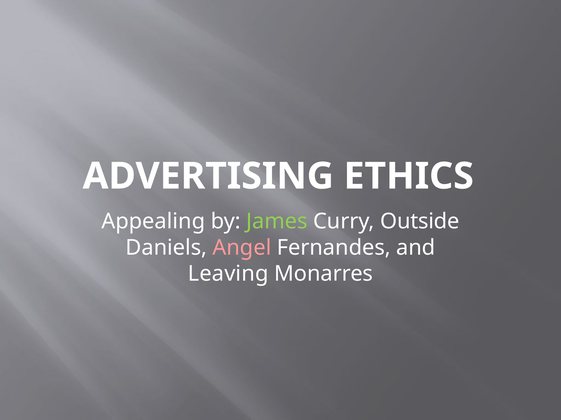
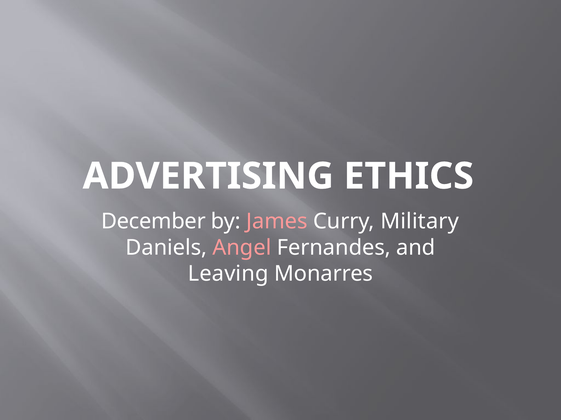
Appealing: Appealing -> December (153, 222)
James colour: light green -> pink (277, 222)
Outside: Outside -> Military (420, 222)
